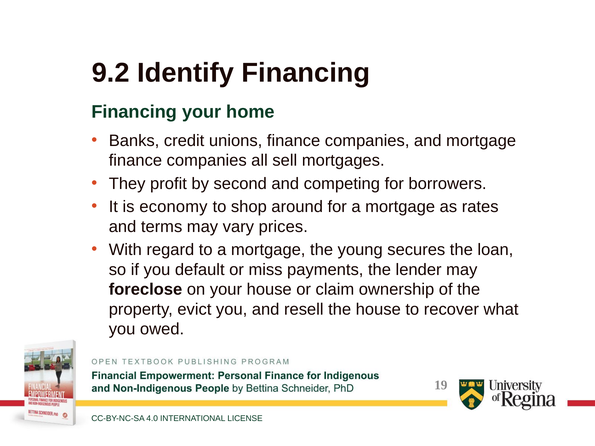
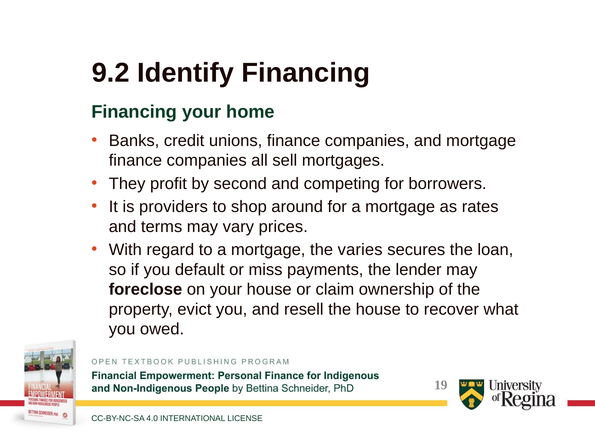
economy: economy -> providers (173, 207)
young: young -> varies (360, 250)
